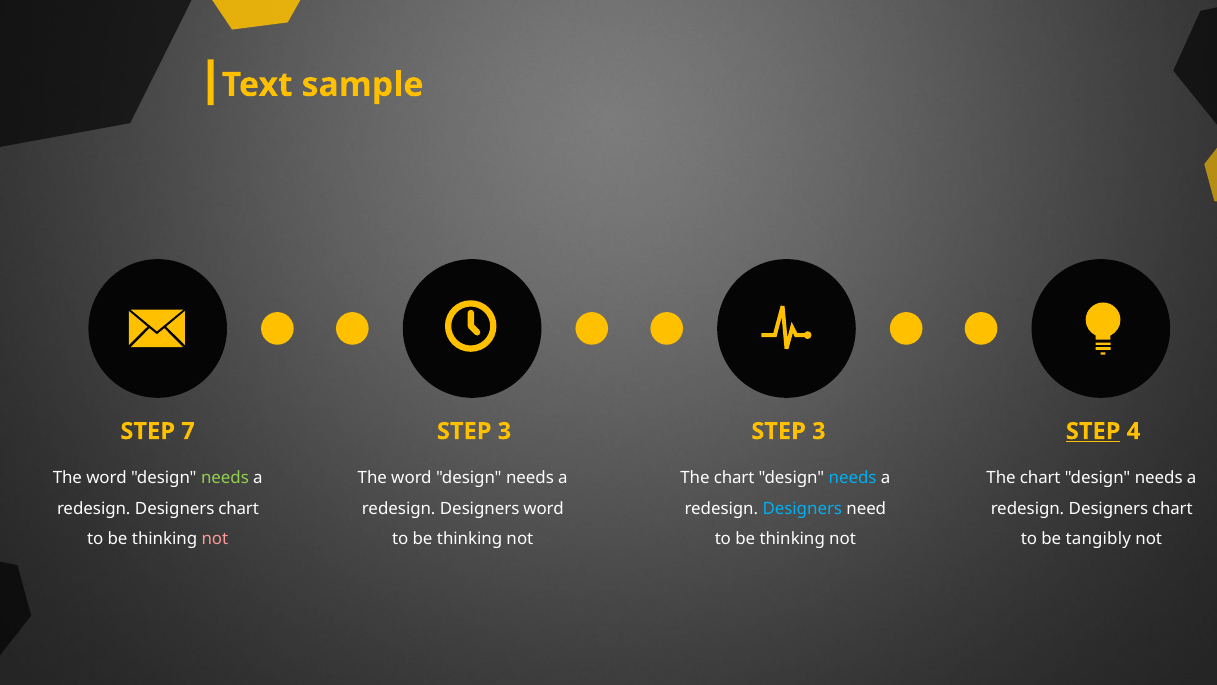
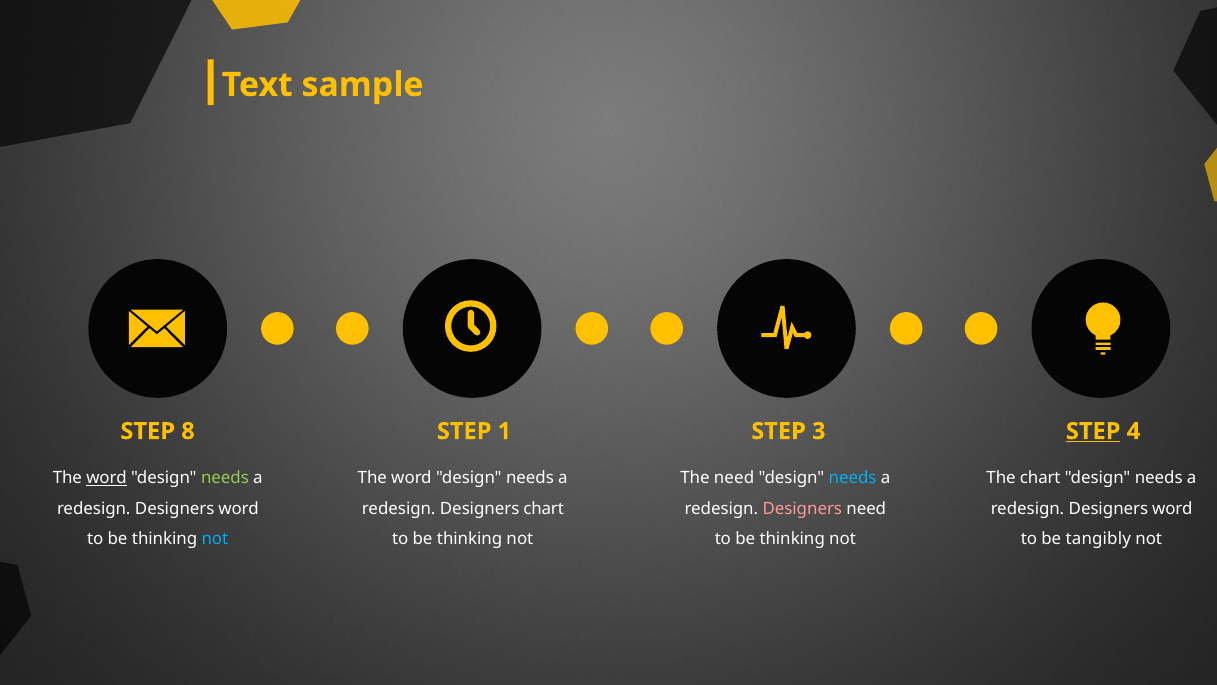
7: 7 -> 8 (188, 431)
3: 3 -> 1 (504, 431)
word underline: none -> present (107, 478)
chart: chart -> need (734, 478)
chart: chart -> word (239, 508)
Designers word: word -> chart (544, 508)
Designers colour: light blue -> pink (802, 508)
chart: chart -> word (1172, 508)
not colour: pink -> light blue (215, 539)
